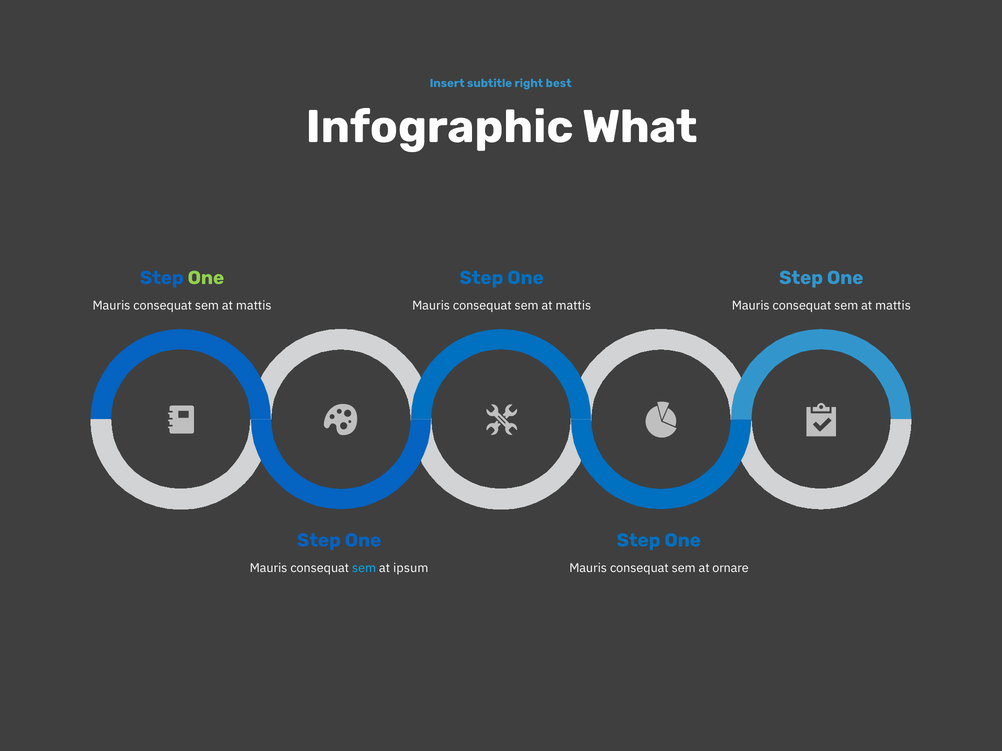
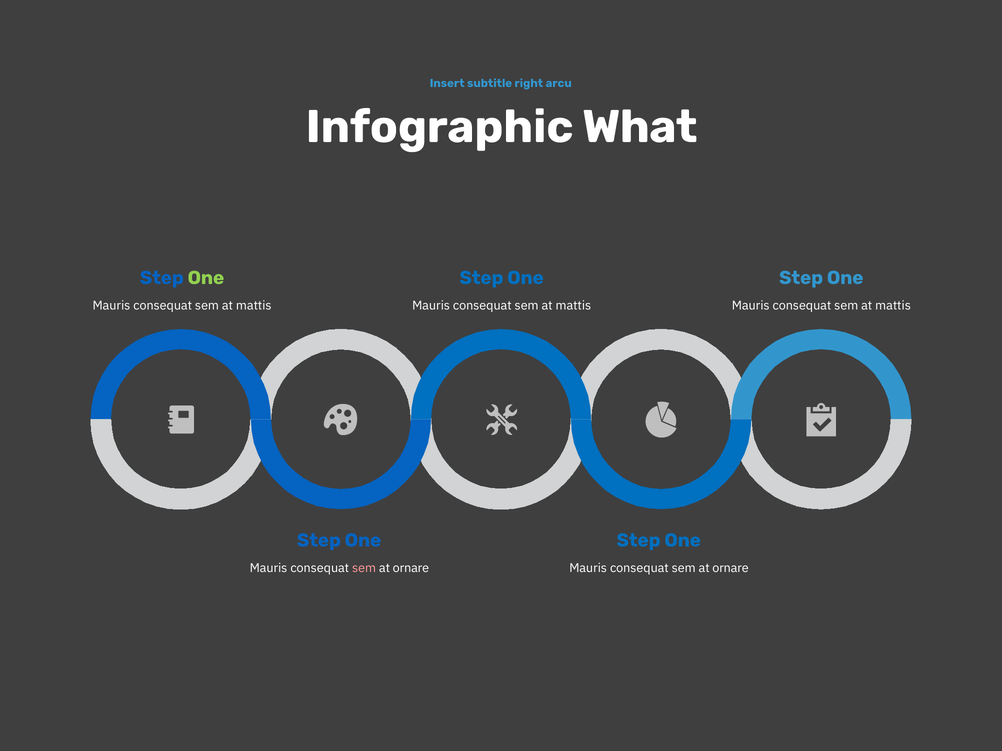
best: best -> arcu (559, 83)
sem colour: light blue -> pink (364, 569)
ipsum: ipsum -> ornare (411, 569)
